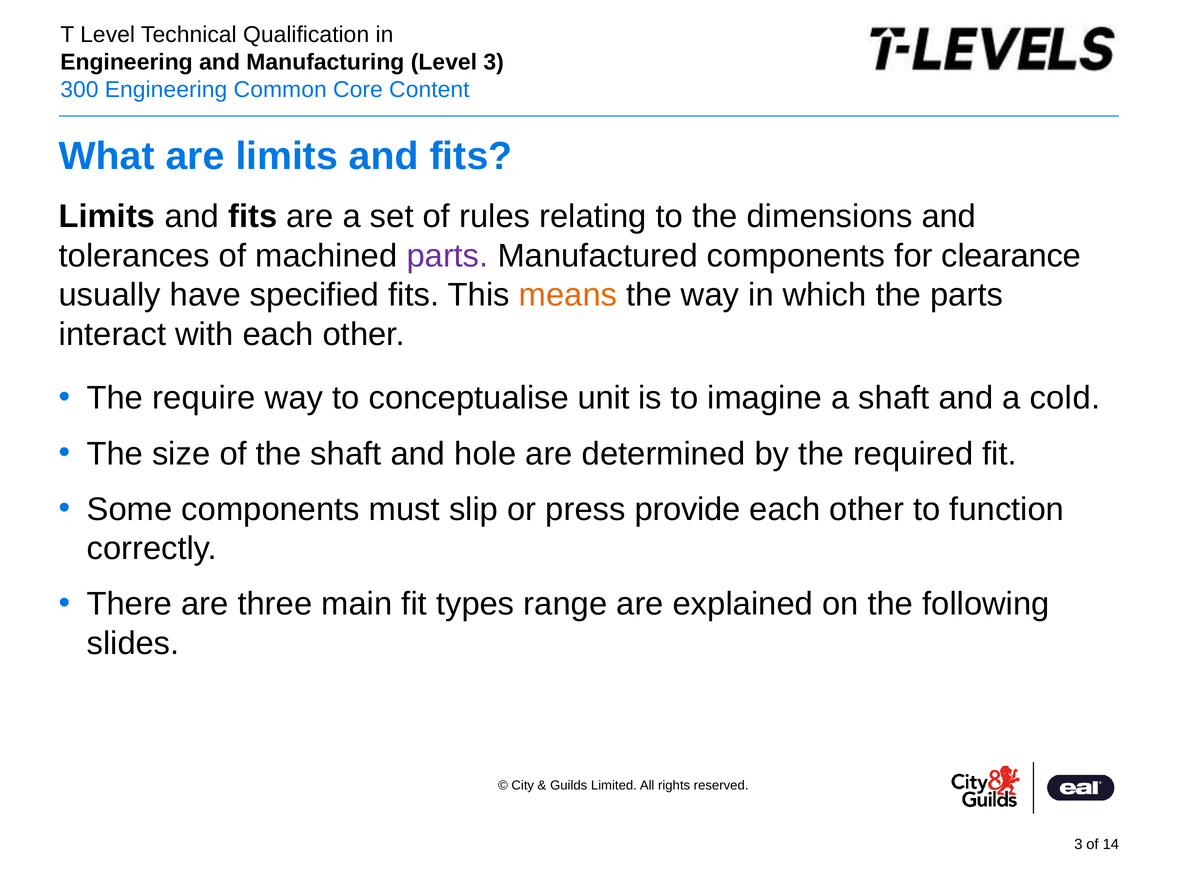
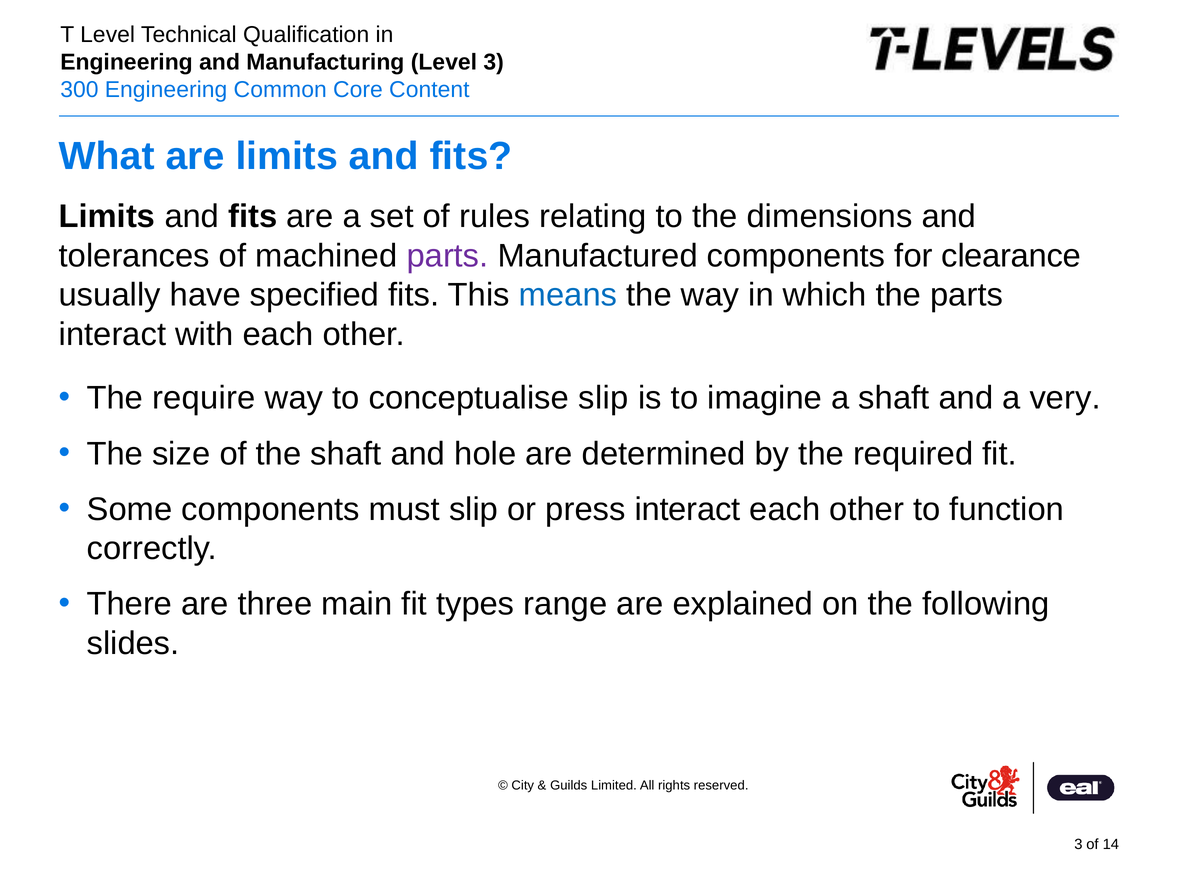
means colour: orange -> blue (568, 295)
conceptualise unit: unit -> slip (603, 398)
cold: cold -> very (1065, 398)
press provide: provide -> interact (687, 510)
